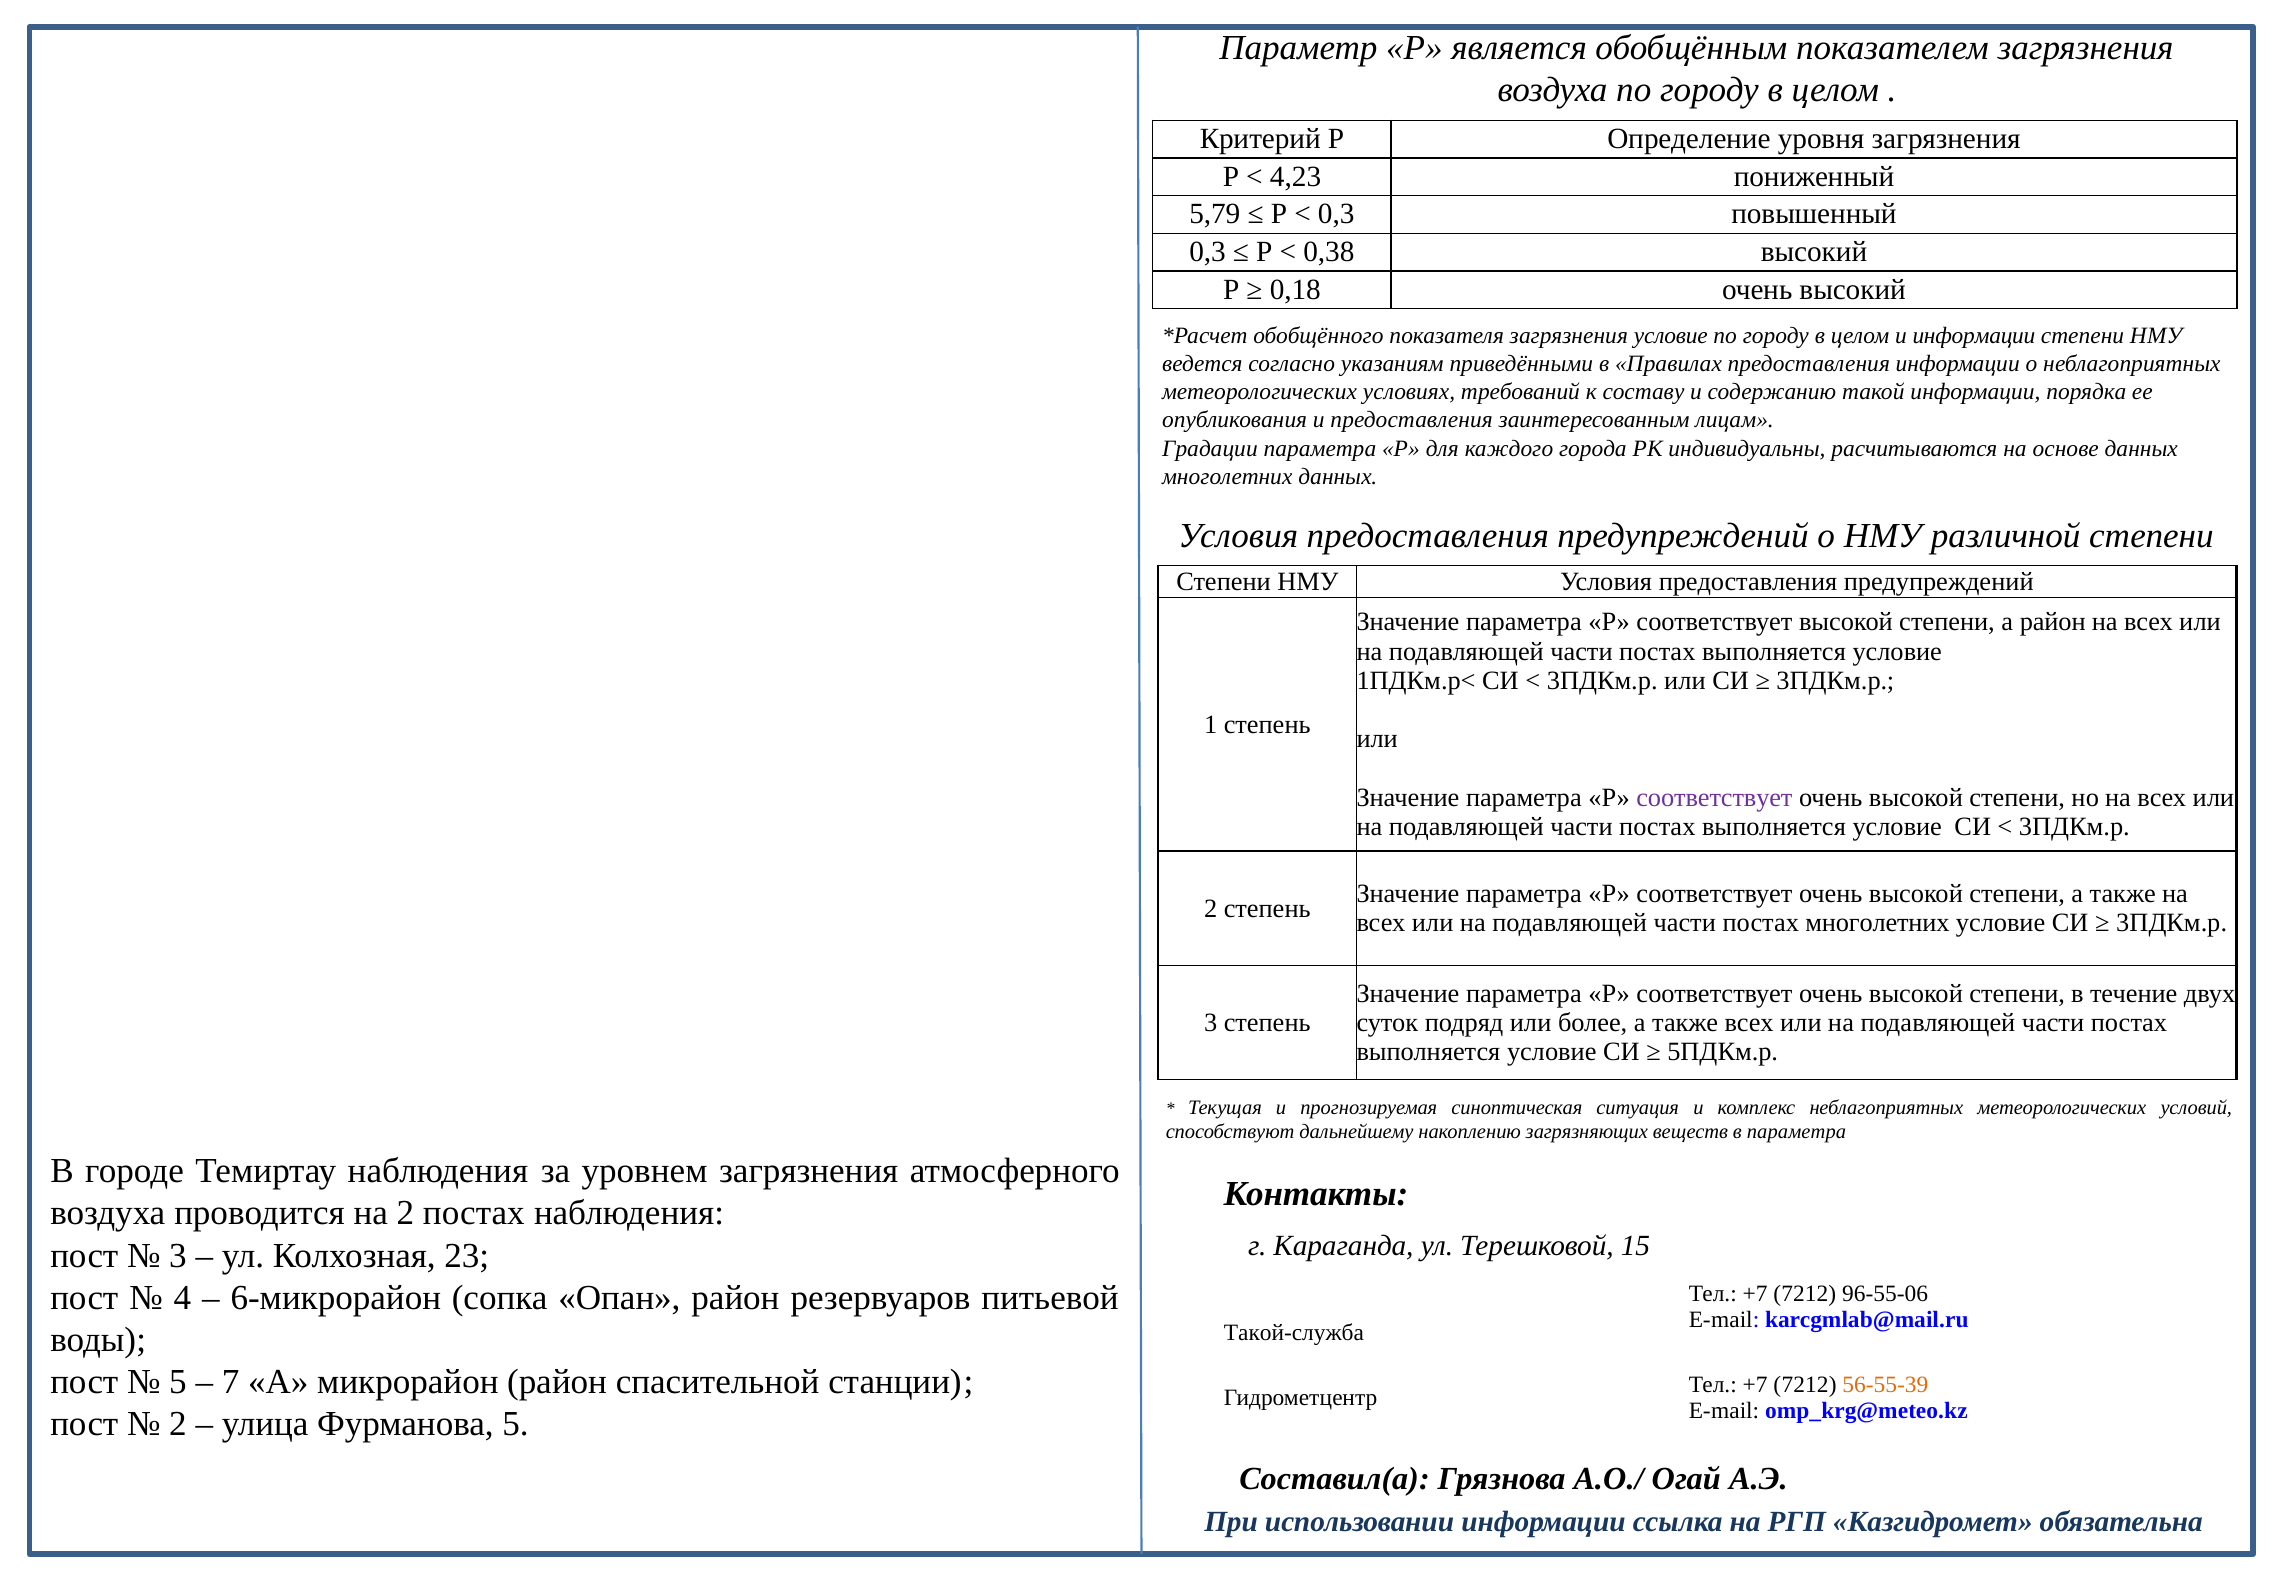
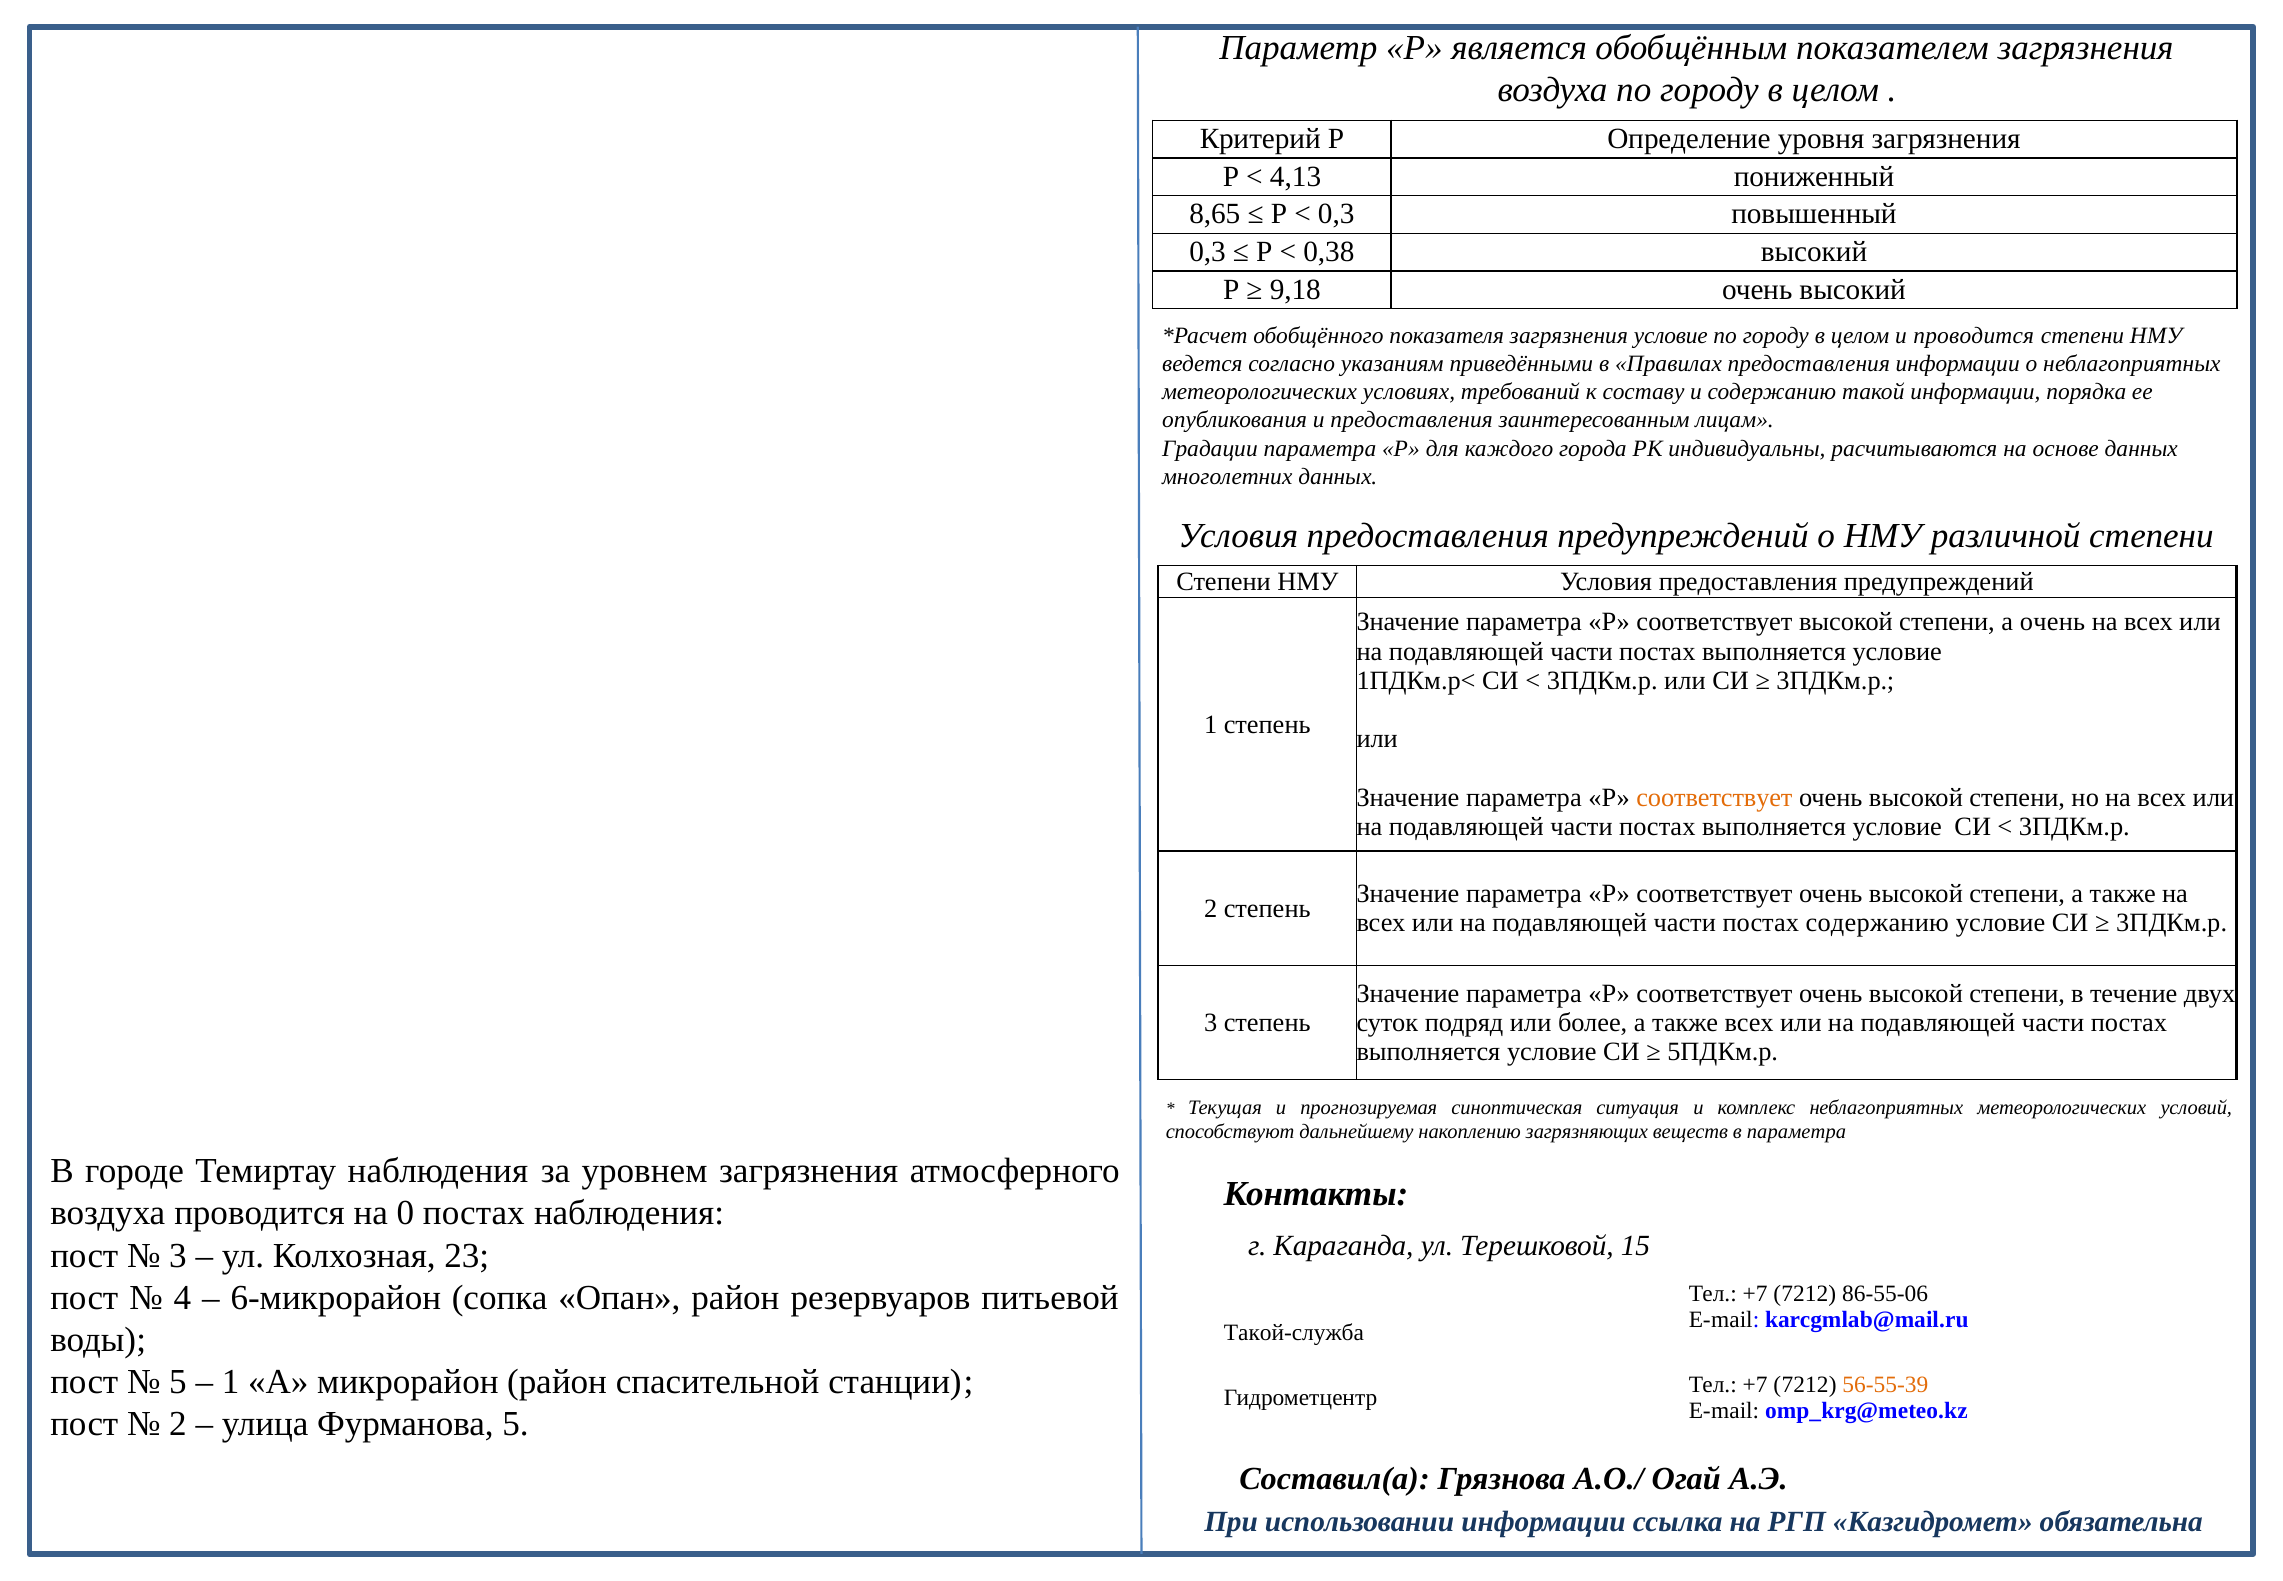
4,23: 4,23 -> 4,13 (1296, 177)
5,79: 5,79 -> 8,65 (1215, 214)
0,18: 0,18 -> 9,18 (1295, 290)
и информации: информации -> проводится (1974, 336)
а район: район -> очень (2053, 622)
соответствует colour: purple -> orange (1714, 797)
постах многолетних: многолетних -> содержанию (1877, 923)
на 2: 2 -> 0 (405, 1213)
96-55-06: 96-55-06 -> 86-55-06 (1885, 1293)
7: 7 -> 1 (231, 1382)
